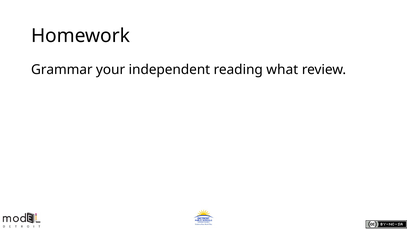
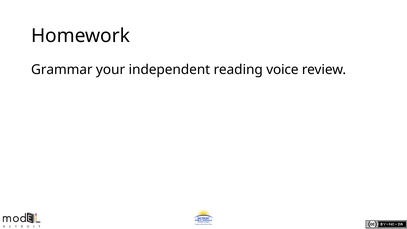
what: what -> voice (282, 70)
